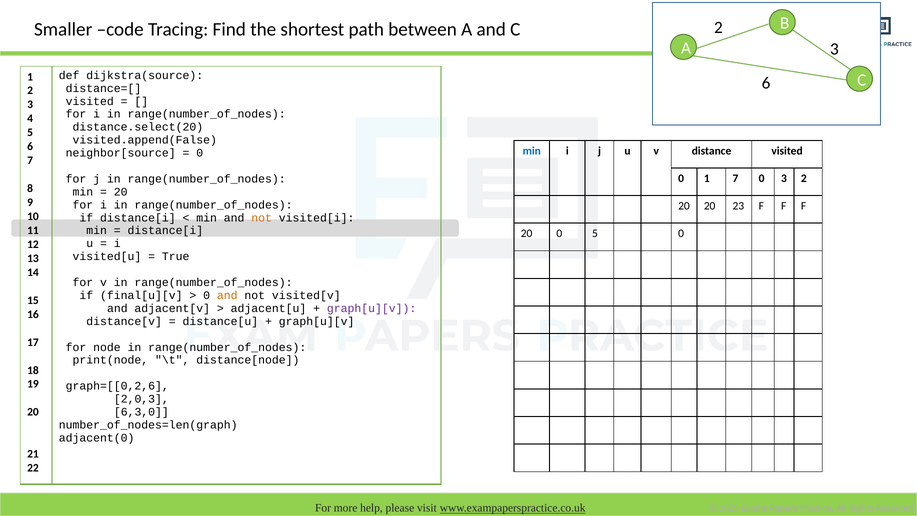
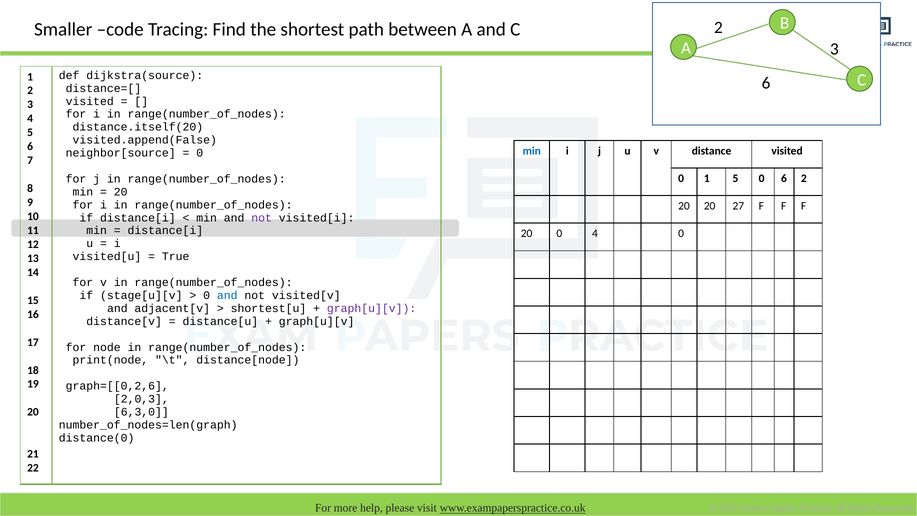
distance.select(20: distance.select(20 -> distance.itself(20 (138, 127)
1 7: 7 -> 5 (735, 178)
0 3: 3 -> 6 (784, 178)
23: 23 -> 27 (738, 206)
not colour: orange -> purple (262, 218)
0 5: 5 -> 4 (595, 234)
final[u][v: final[u][v -> stage[u][v (141, 295)
and colour: orange -> blue (227, 295)
adjacent[u: adjacent[u -> shortest[u (269, 308)
adjacent(0: adjacent(0 -> distance(0 (97, 438)
